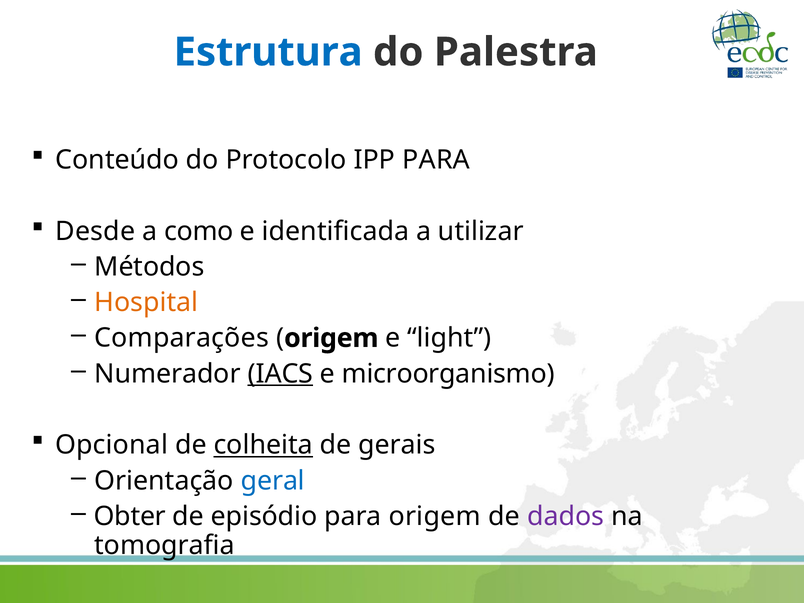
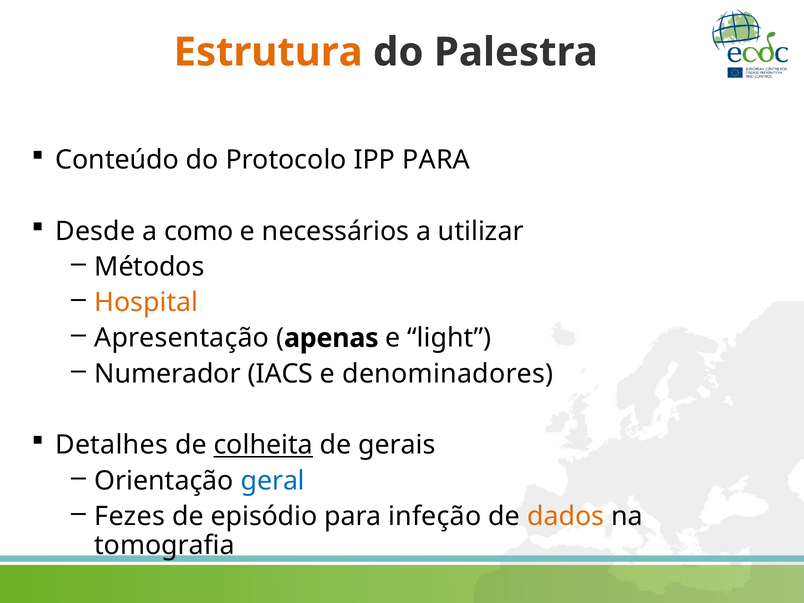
Estrutura colour: blue -> orange (268, 52)
identificada: identificada -> necessários (336, 231)
Comparações: Comparações -> Apresentação (182, 338)
origem: origem -> apenas (331, 338)
IACS underline: present -> none (280, 374)
microorganismo: microorganismo -> denominadores (448, 374)
Opcional: Opcional -> Detalhes (112, 445)
Obter: Obter -> Fezes (130, 516)
para origem: origem -> infeção (435, 516)
dados colour: purple -> orange (566, 516)
